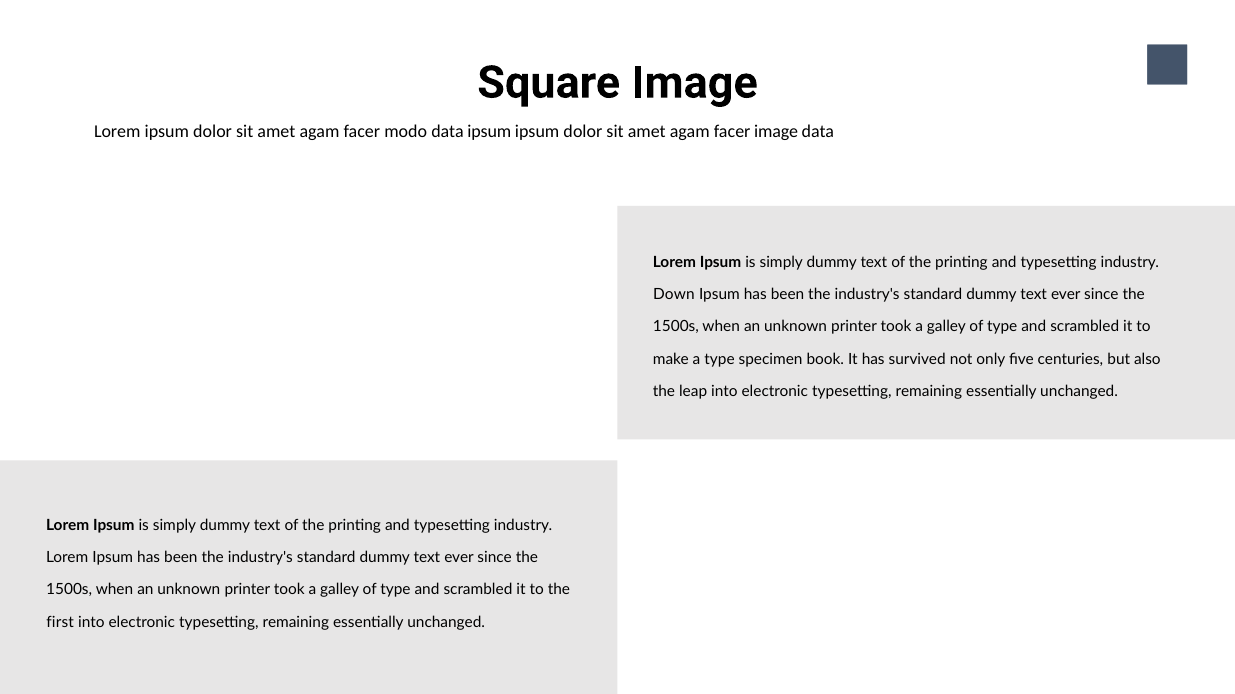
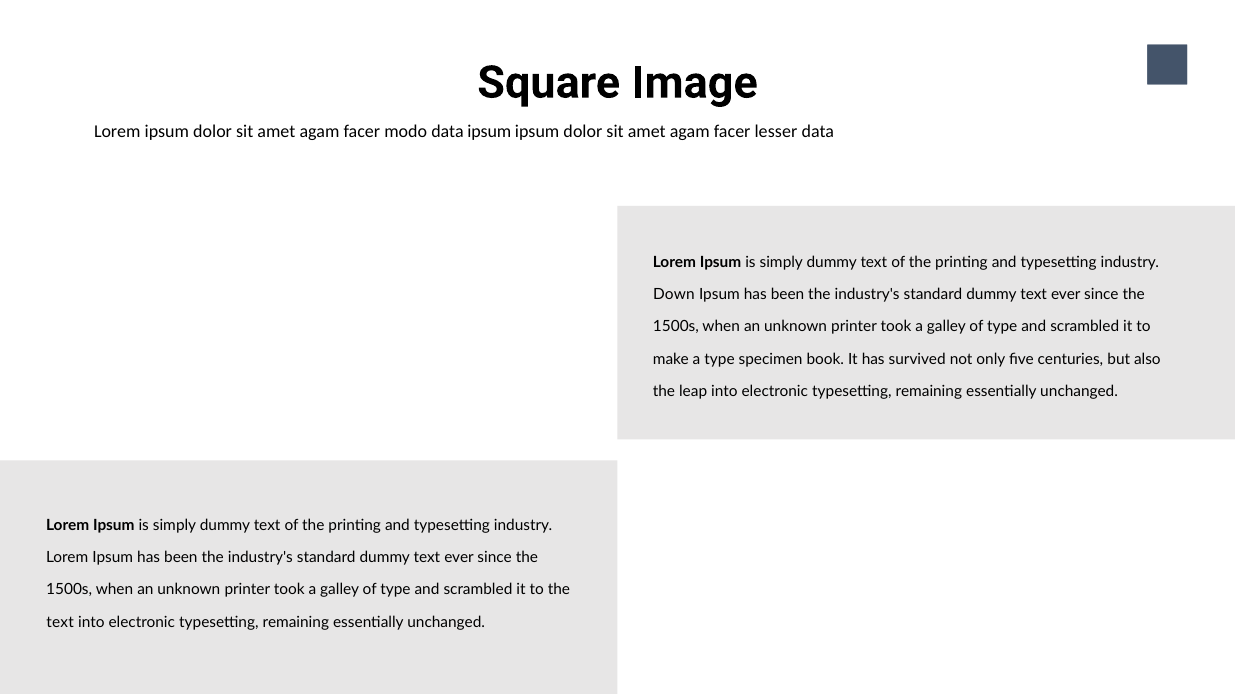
facer image: image -> lesser (776, 132)
first: first -> text (60, 623)
